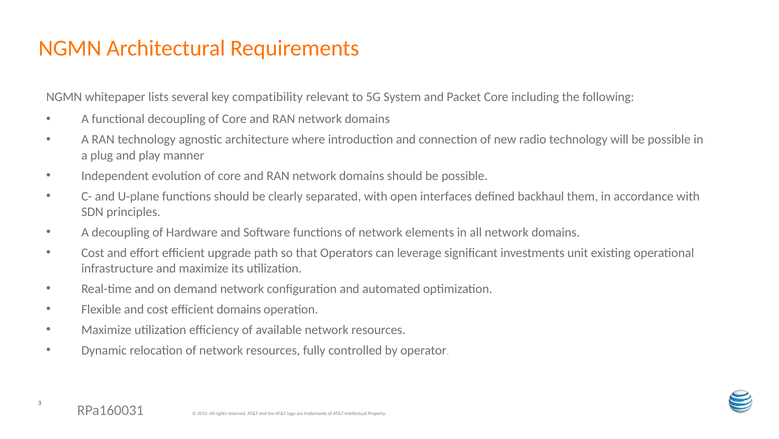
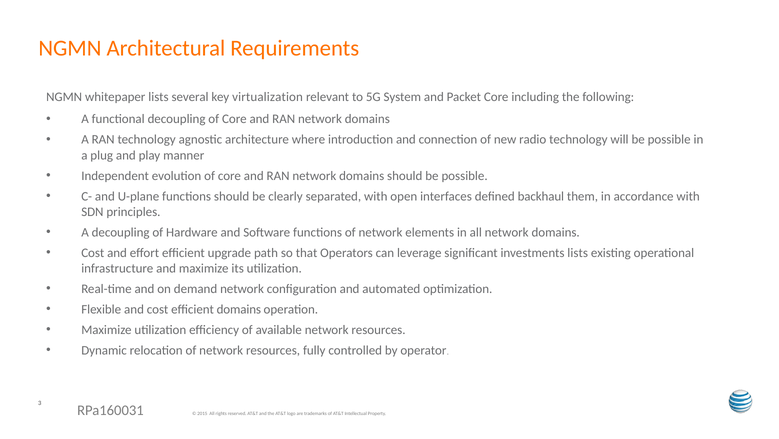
compatibility: compatibility -> virtualization (268, 97)
investments unit: unit -> lists (578, 253)
